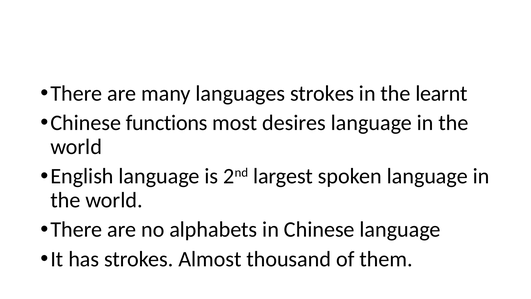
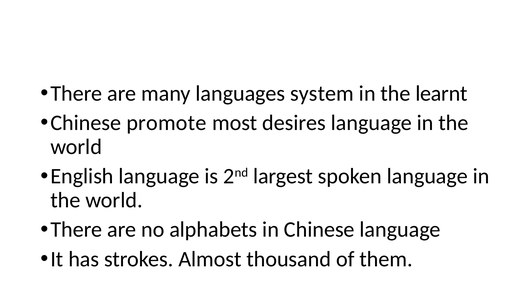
languages strokes: strokes -> system (322, 93)
functions: functions -> promote (166, 123)
